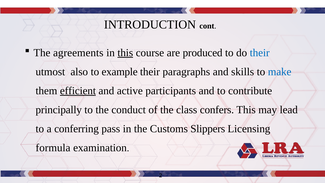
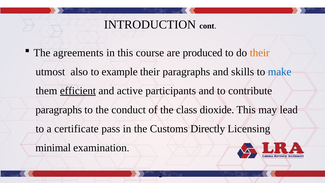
this underline: present -> none (125, 53)
their colour: blue -> orange (260, 53)
principally: principally -> paragraphs (59, 110)
confers: confers -> dioxide (217, 110)
conferring: conferring -> certificate (76, 129)
Slippers: Slippers -> Directly (208, 129)
formula: formula -> minimal (53, 148)
